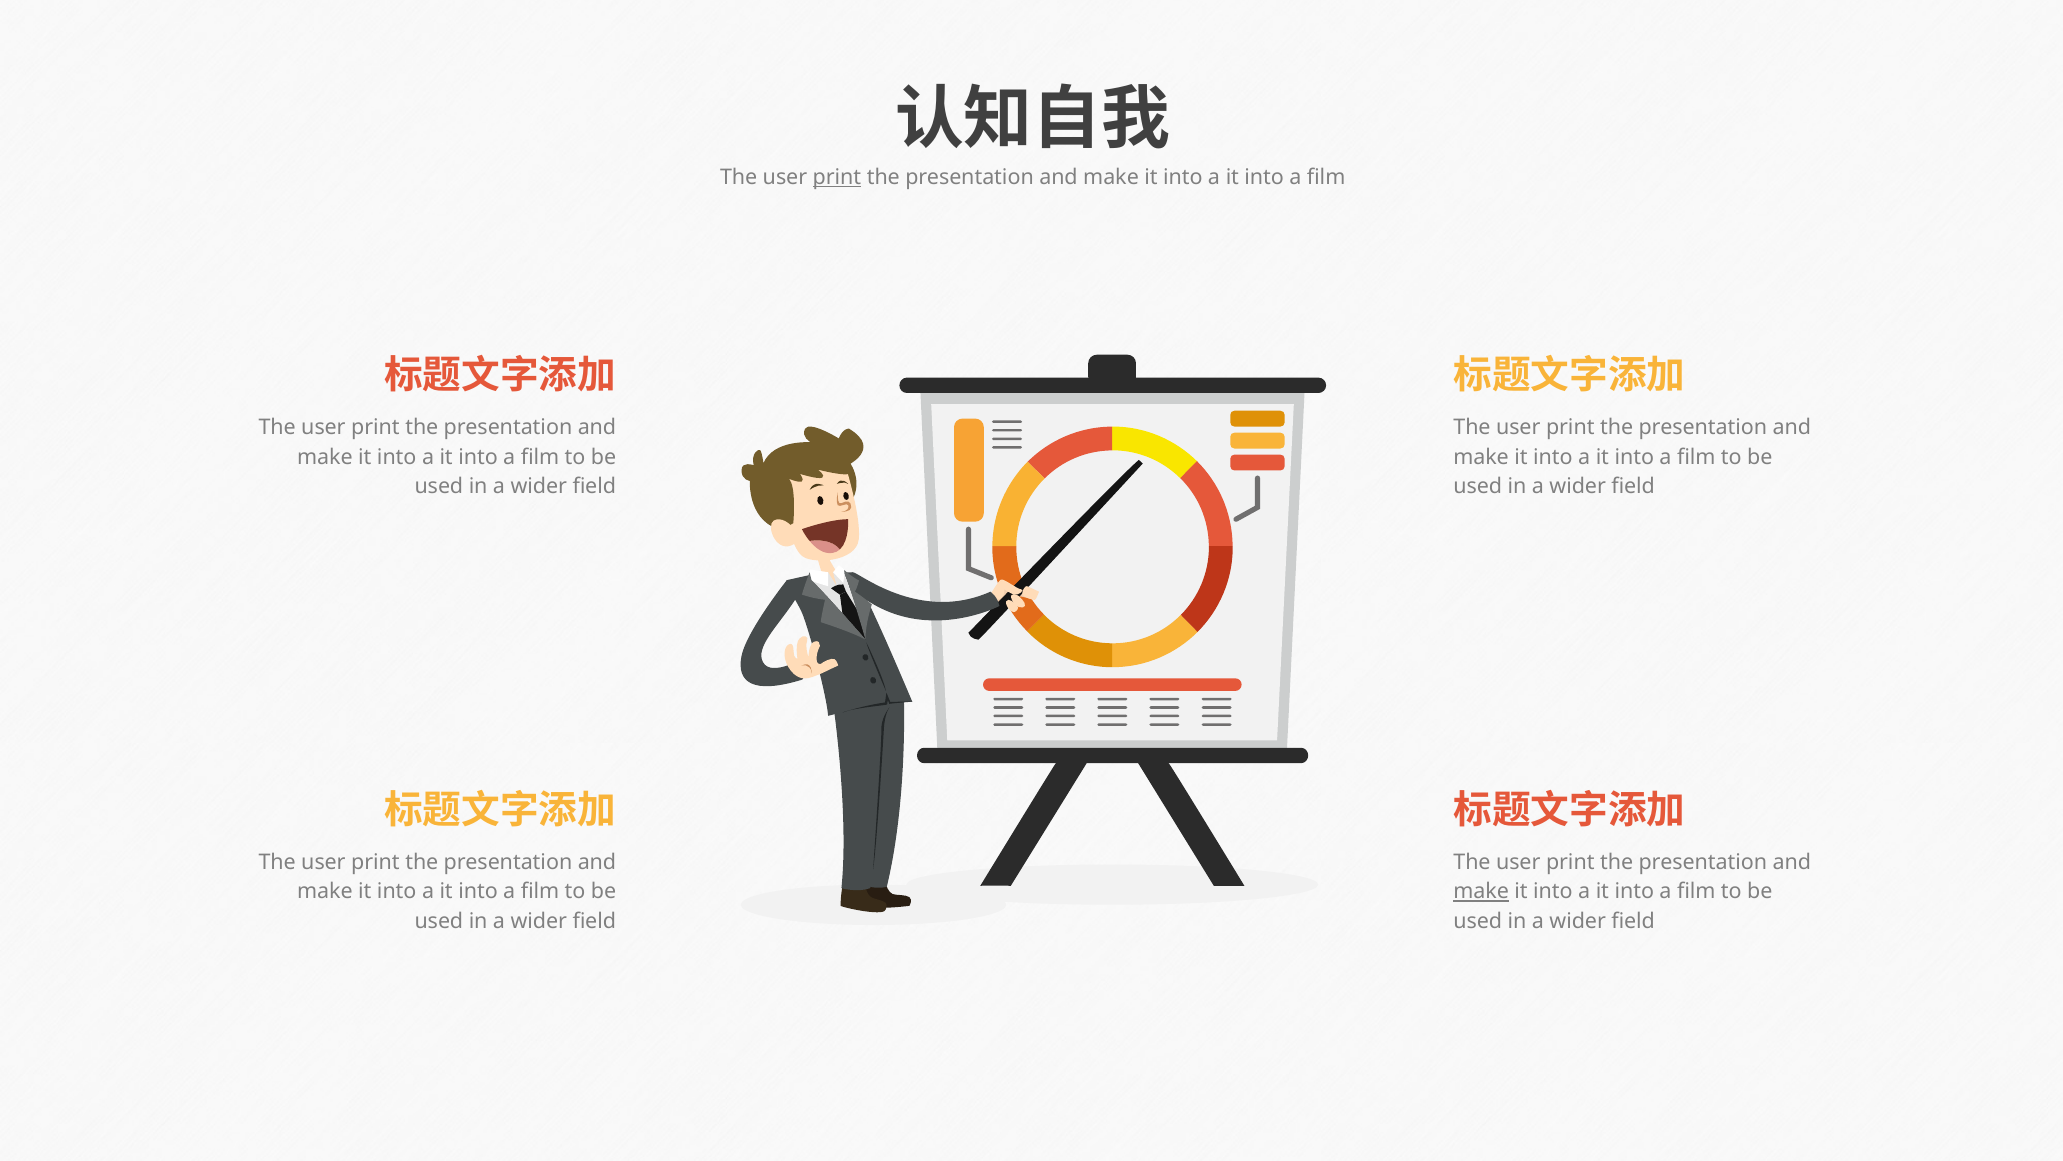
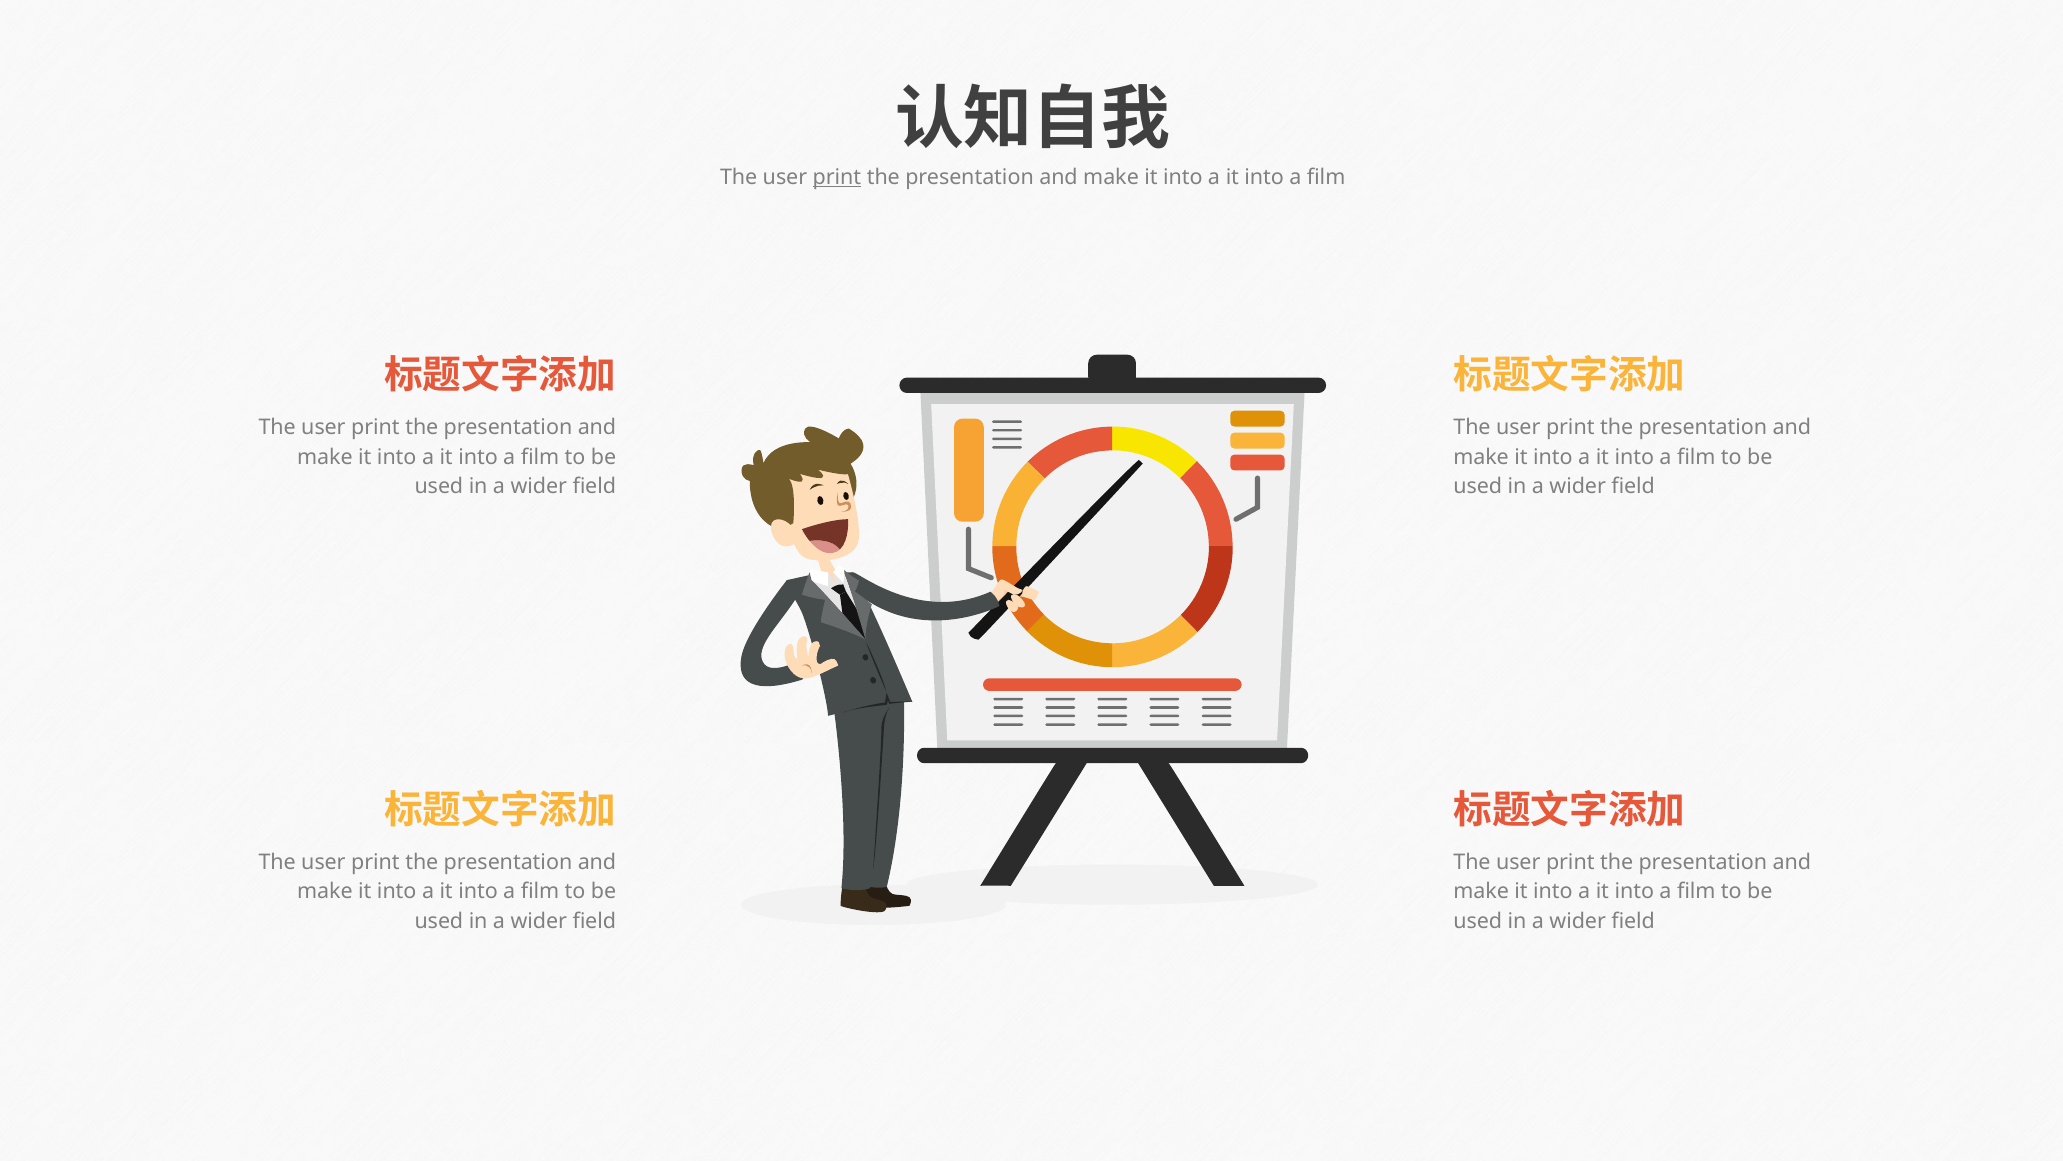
make underline: present -> none (1481, 891)
